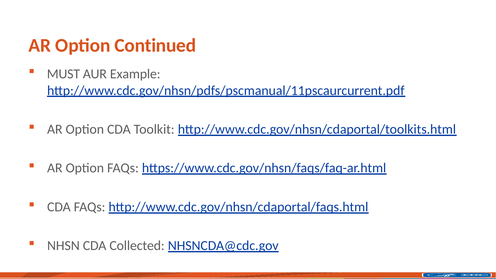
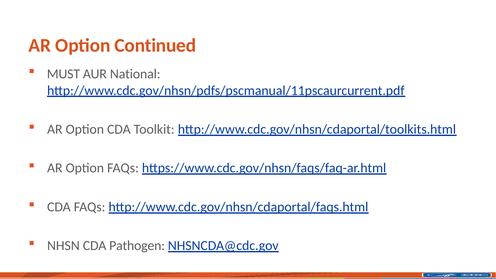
Example: Example -> National (135, 74)
Collected: Collected -> Pathogen (137, 246)
